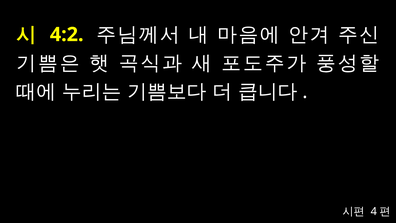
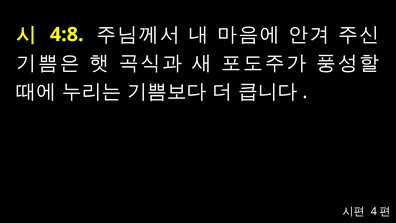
4:2: 4:2 -> 4:8 (67, 35)
